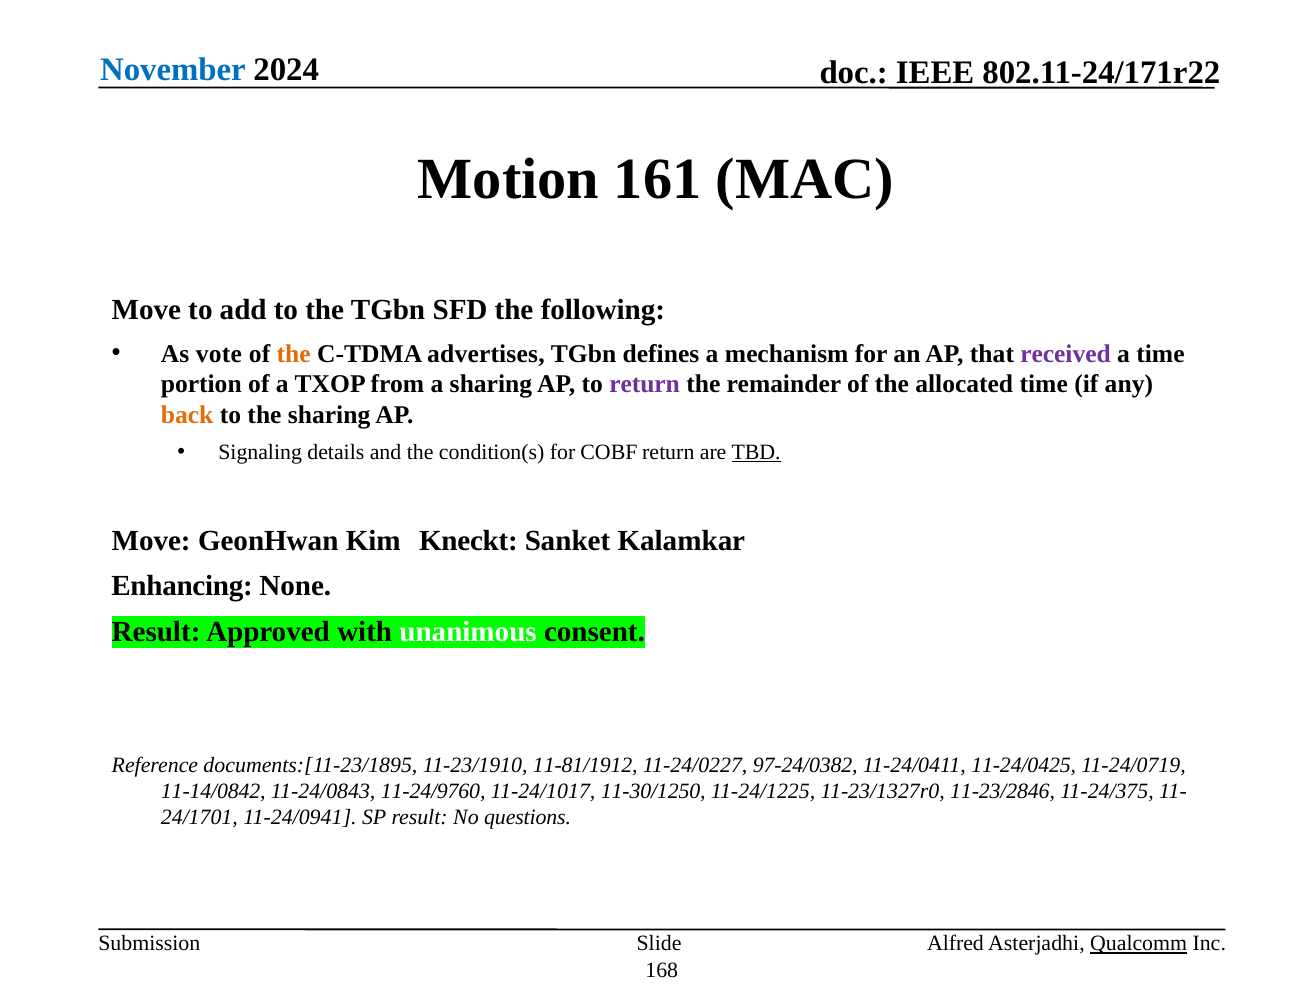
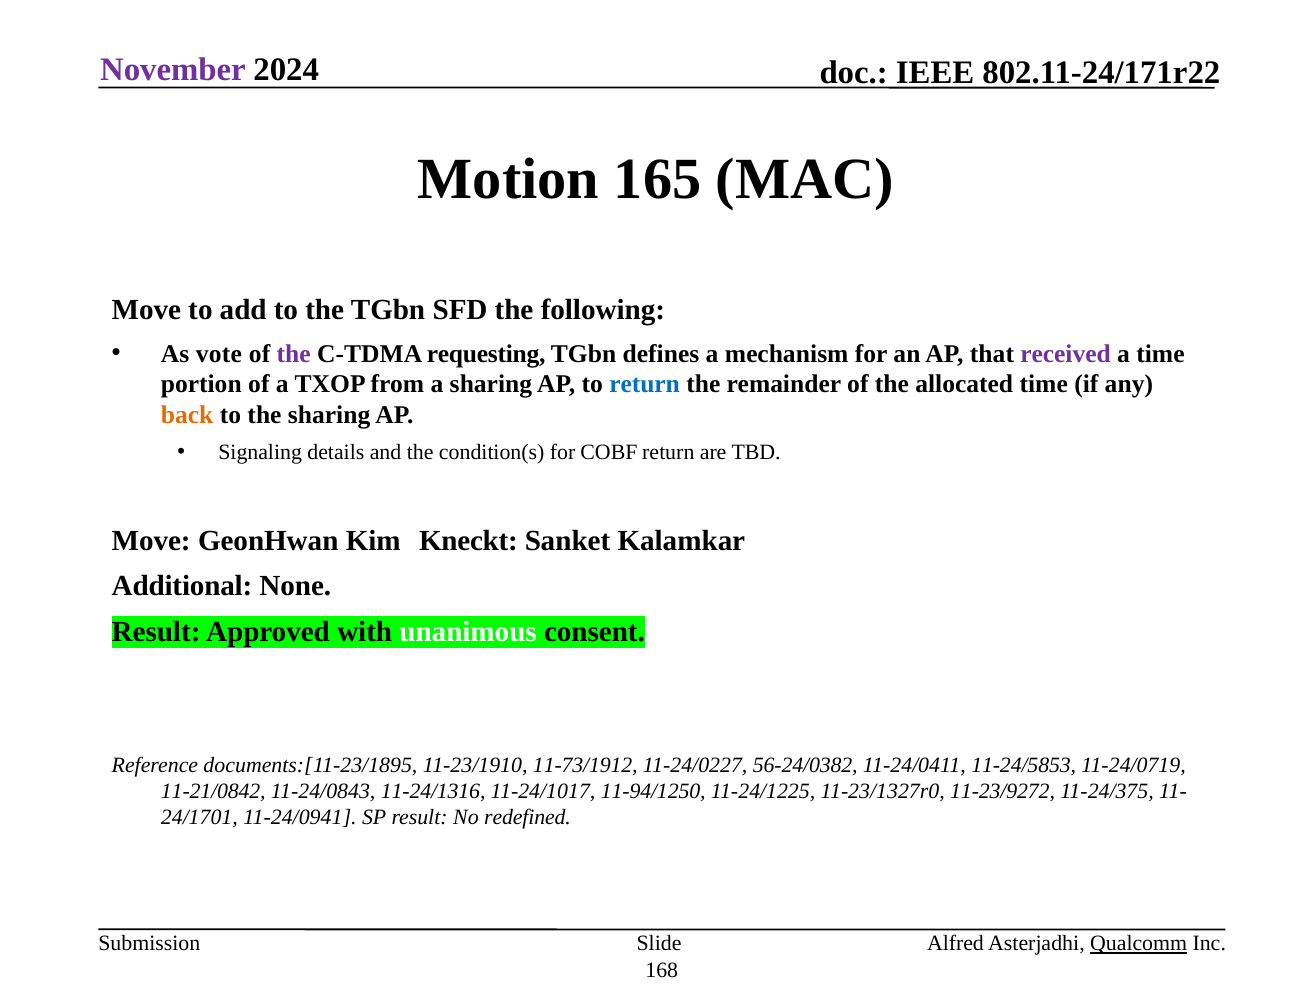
November colour: blue -> purple (173, 70)
161: 161 -> 165 (658, 179)
the colour: orange -> purple (294, 354)
advertises: advertises -> requesting (486, 354)
return colour: purple -> blue (645, 385)
TBD underline: present -> none (756, 453)
Enhancing: Enhancing -> Additional (182, 587)
11-81/1912: 11-81/1912 -> 11-73/1912 (585, 766)
97-24/0382: 97-24/0382 -> 56-24/0382 (805, 766)
11-24/0425: 11-24/0425 -> 11-24/5853 (1024, 766)
11-14/0842: 11-14/0842 -> 11-21/0842 (213, 792)
11-24/9760: 11-24/9760 -> 11-24/1316 (433, 792)
11-30/1250: 11-30/1250 -> 11-94/1250 (653, 792)
11-23/2846: 11-23/2846 -> 11-23/9272 (1003, 792)
questions: questions -> redefined (528, 818)
